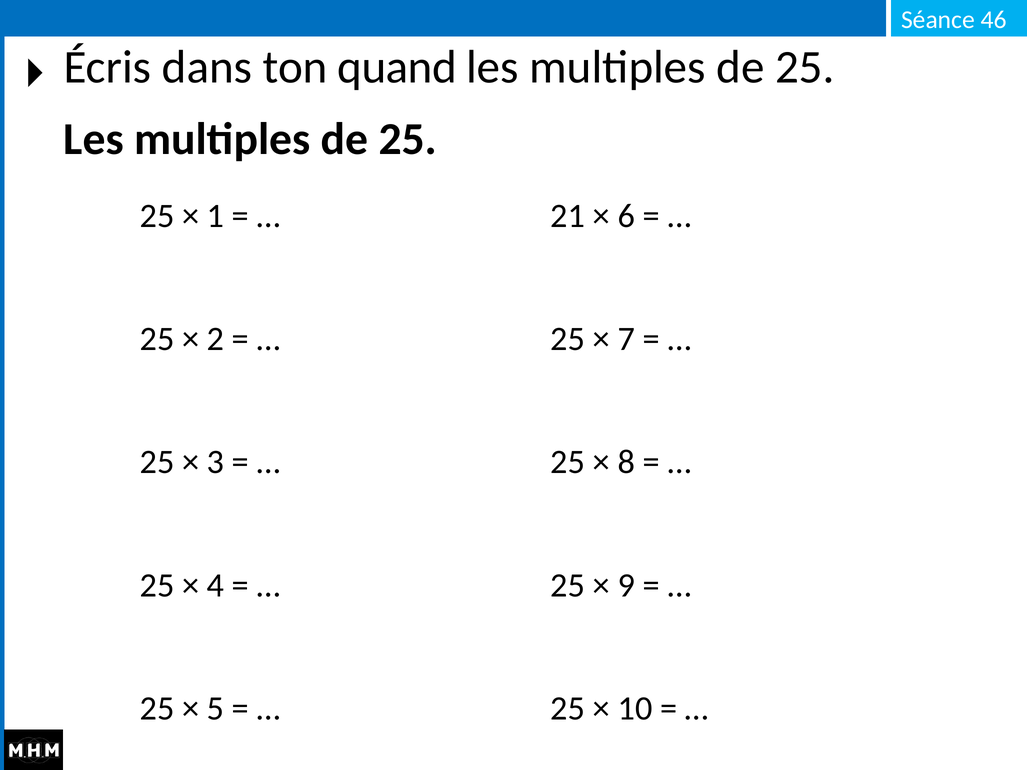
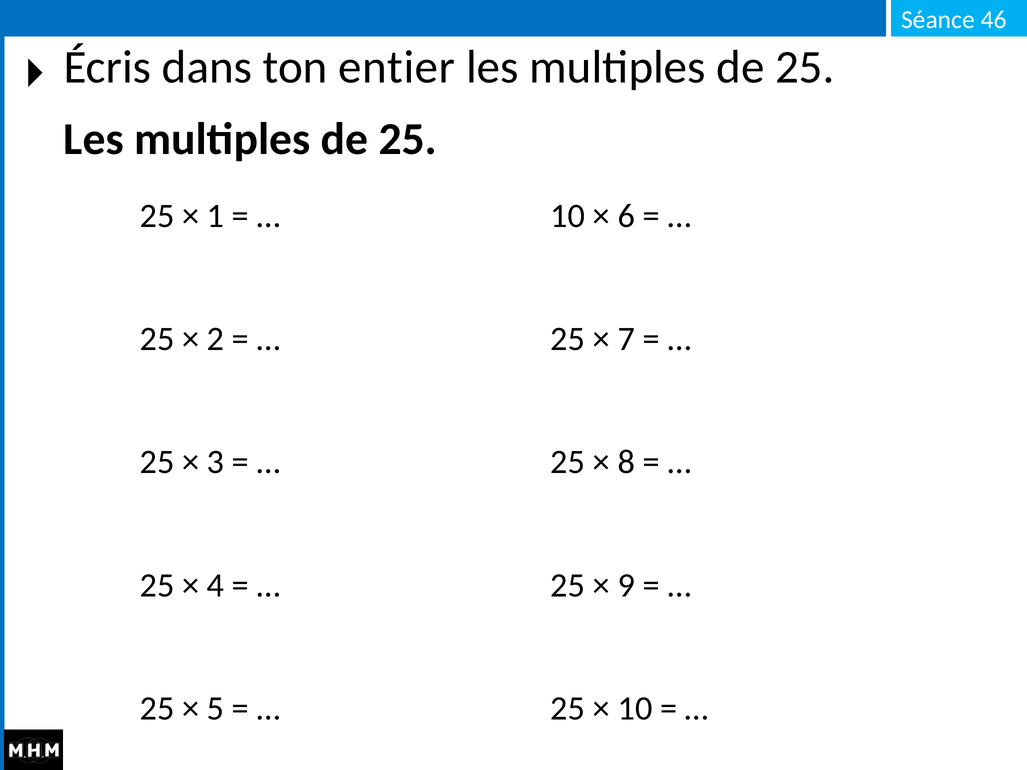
quand: quand -> entier (397, 67)
21: 21 -> 10 (568, 216)
